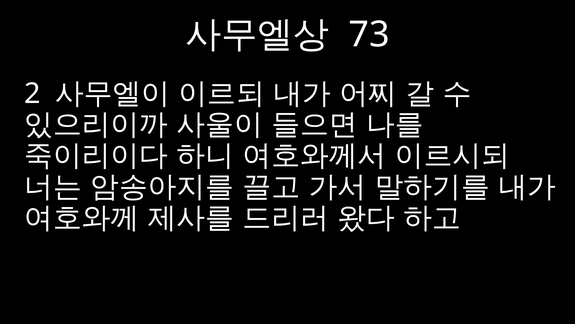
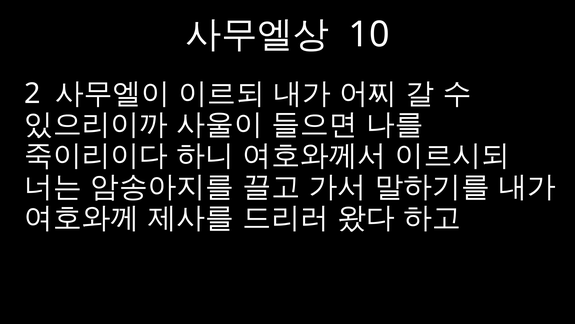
73: 73 -> 10 (369, 35)
